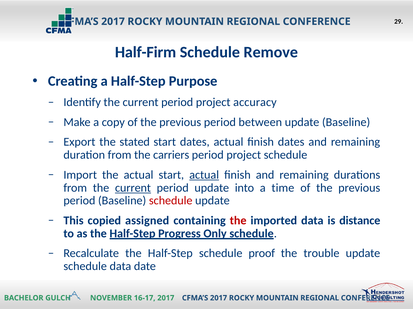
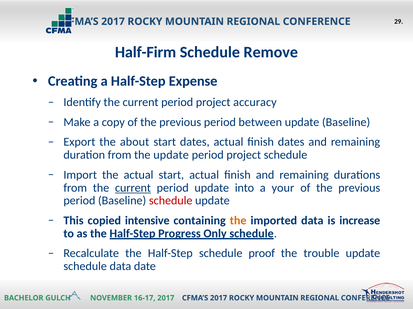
Purpose: Purpose -> Expense (193, 81)
stated: stated -> about (135, 142)
the carriers: carriers -> update (171, 155)
actual underline: present -> none (204, 175)
time: time -> your (283, 188)
assigned: assigned -> intensive (147, 221)
the colour: red -> orange (238, 221)
distance: distance -> increase (360, 221)
